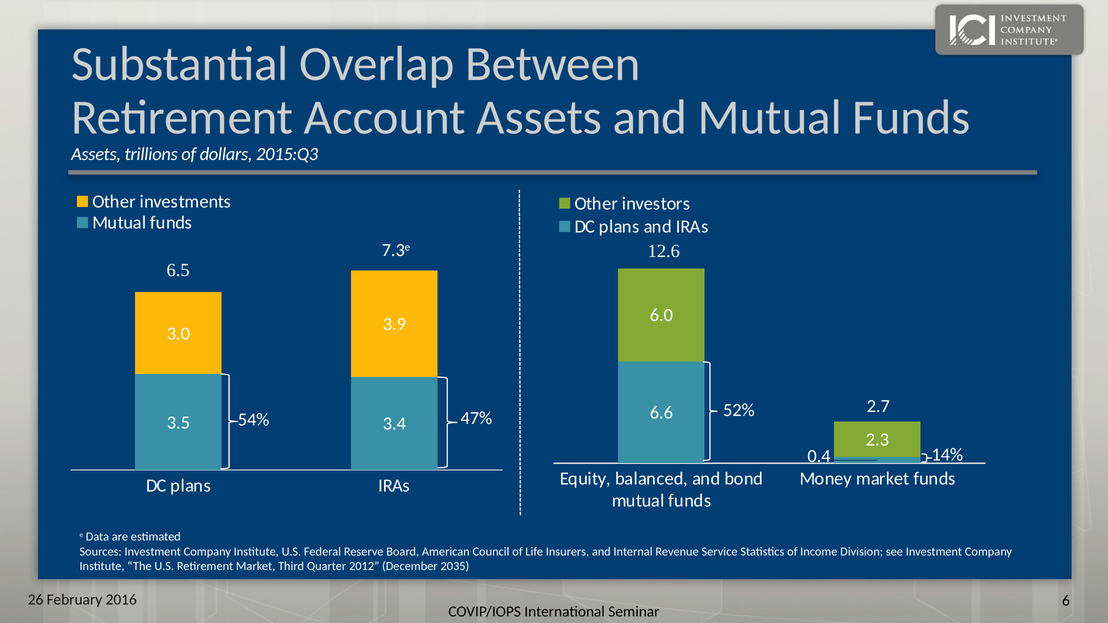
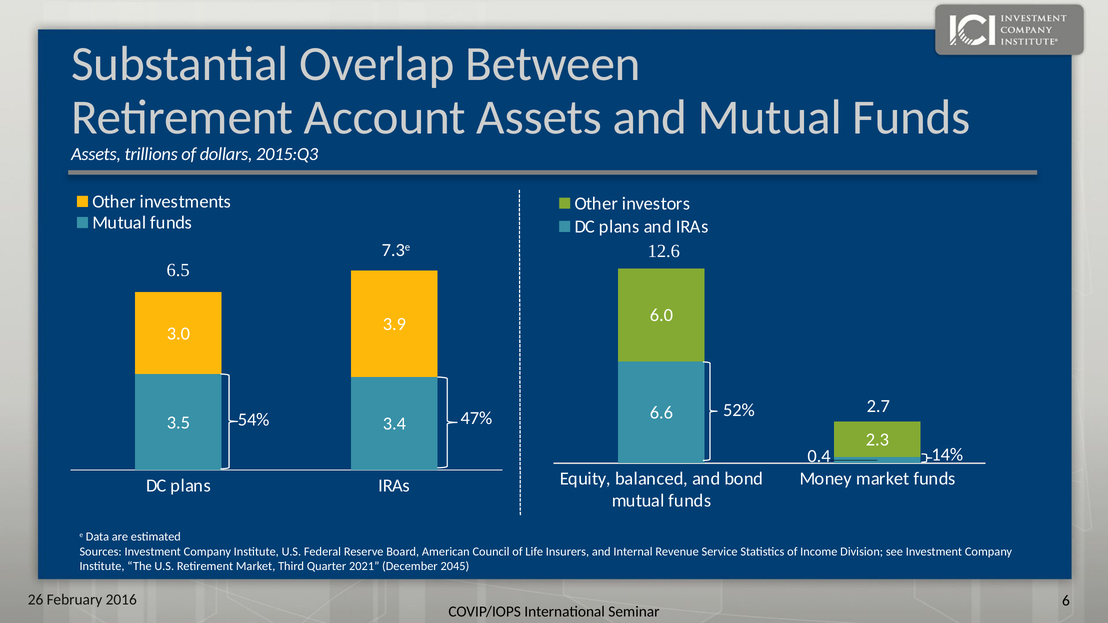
2012: 2012 -> 2021 (364, 566)
2035: 2035 -> 2045 (455, 566)
